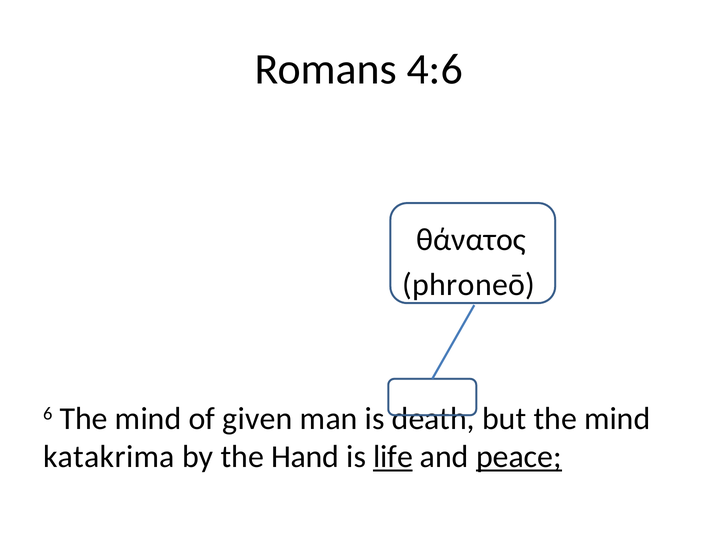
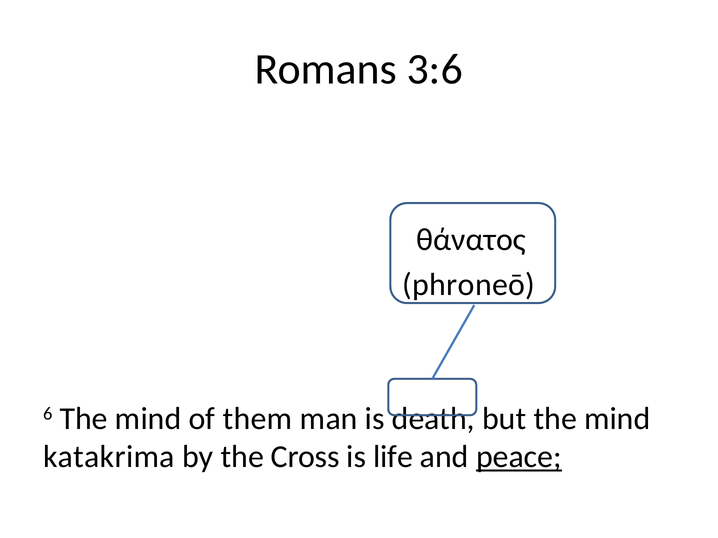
4:6: 4:6 -> 3:6 (435, 70)
given: given -> them (257, 419)
Hand: Hand -> Cross (305, 457)
life underline: present -> none (393, 457)
